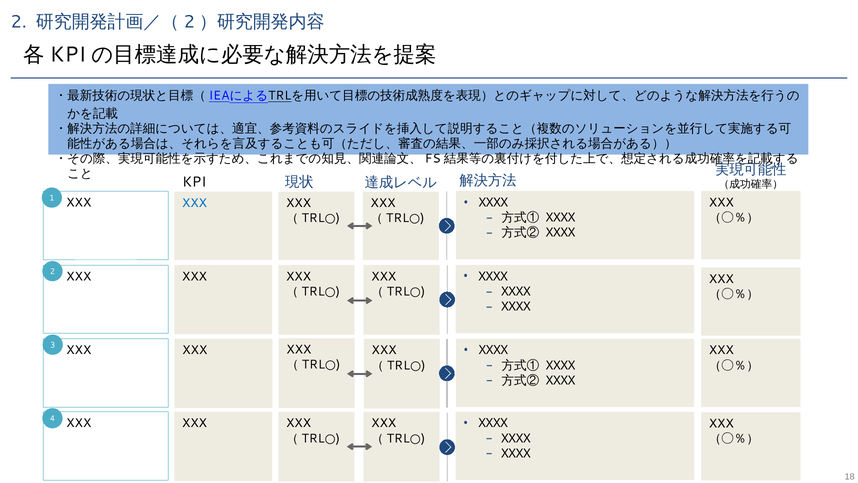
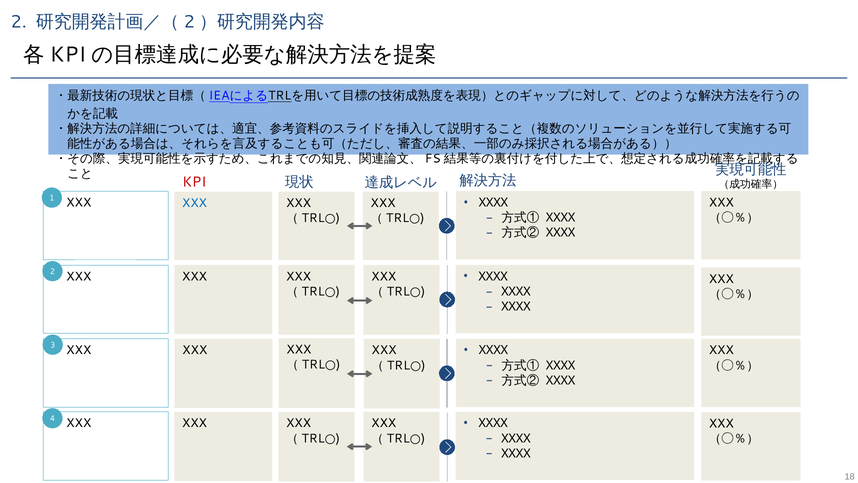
KPI colour: black -> red (194, 182)
